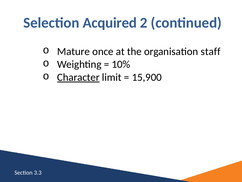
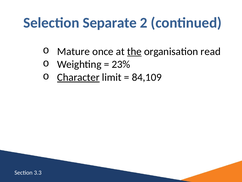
Acquired: Acquired -> Separate (110, 23)
the underline: none -> present (134, 51)
staff: staff -> read (211, 51)
10%: 10% -> 23% (121, 64)
15,900: 15,900 -> 84,109 (147, 77)
